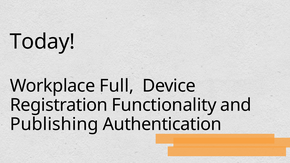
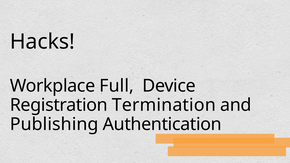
Today: Today -> Hacks (42, 42)
Functionality: Functionality -> Termination (164, 105)
